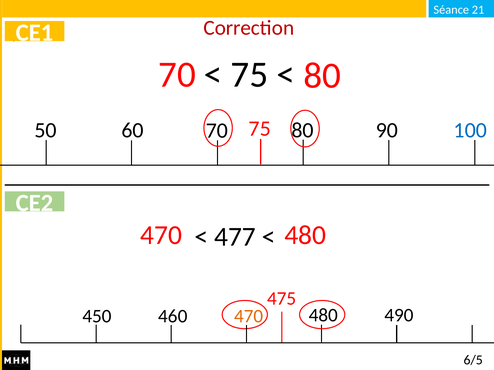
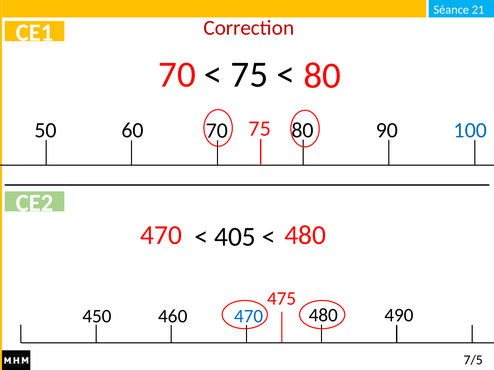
477: 477 -> 405 (235, 237)
470 colour: orange -> blue (249, 316)
6/5: 6/5 -> 7/5 (473, 360)
